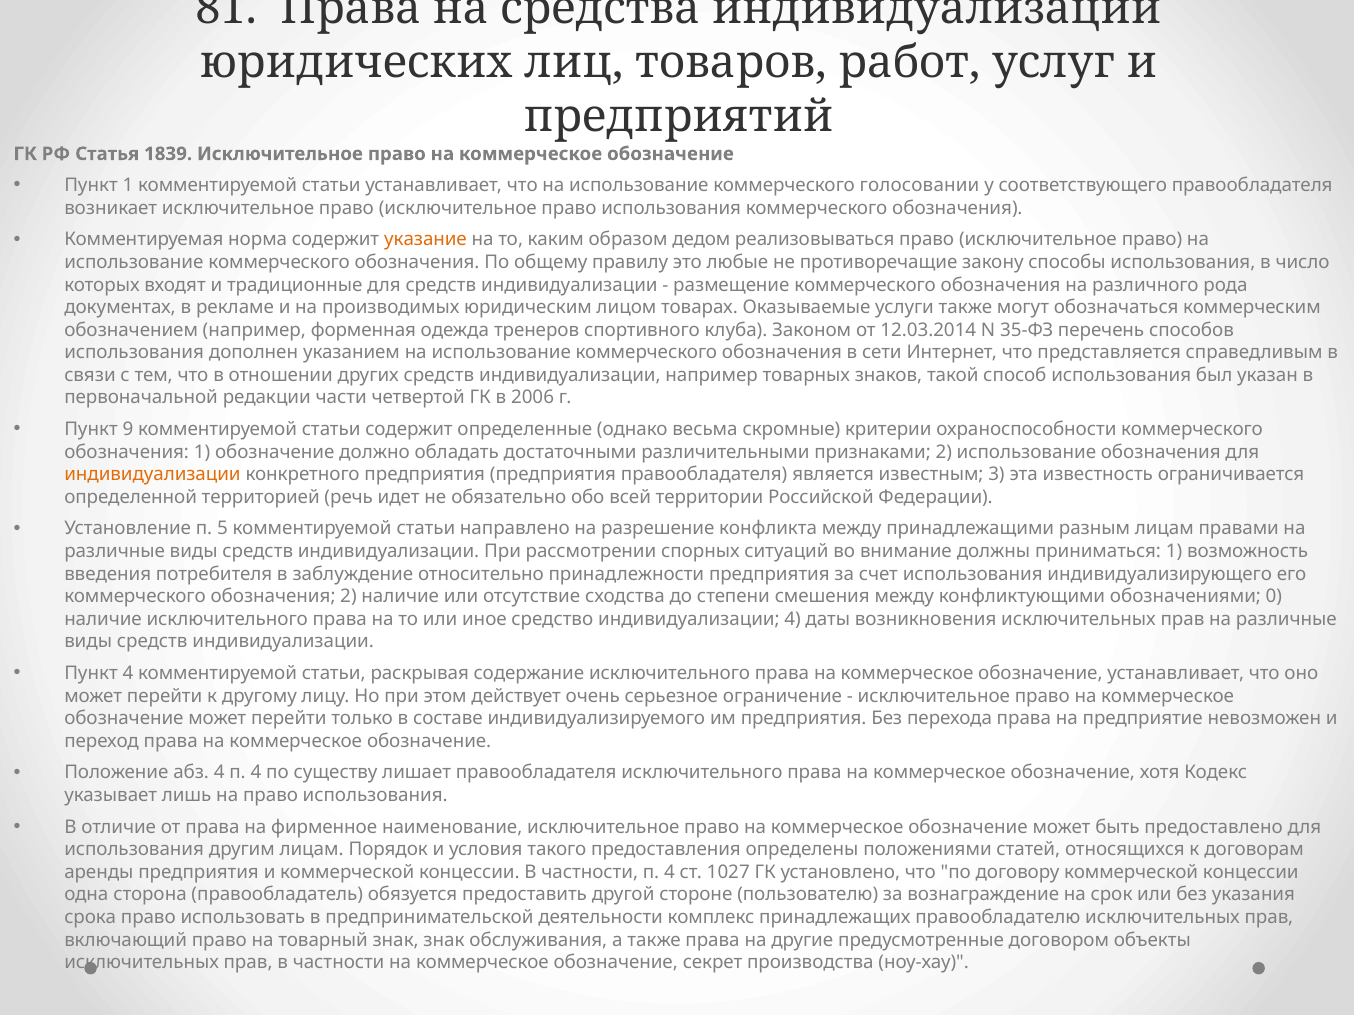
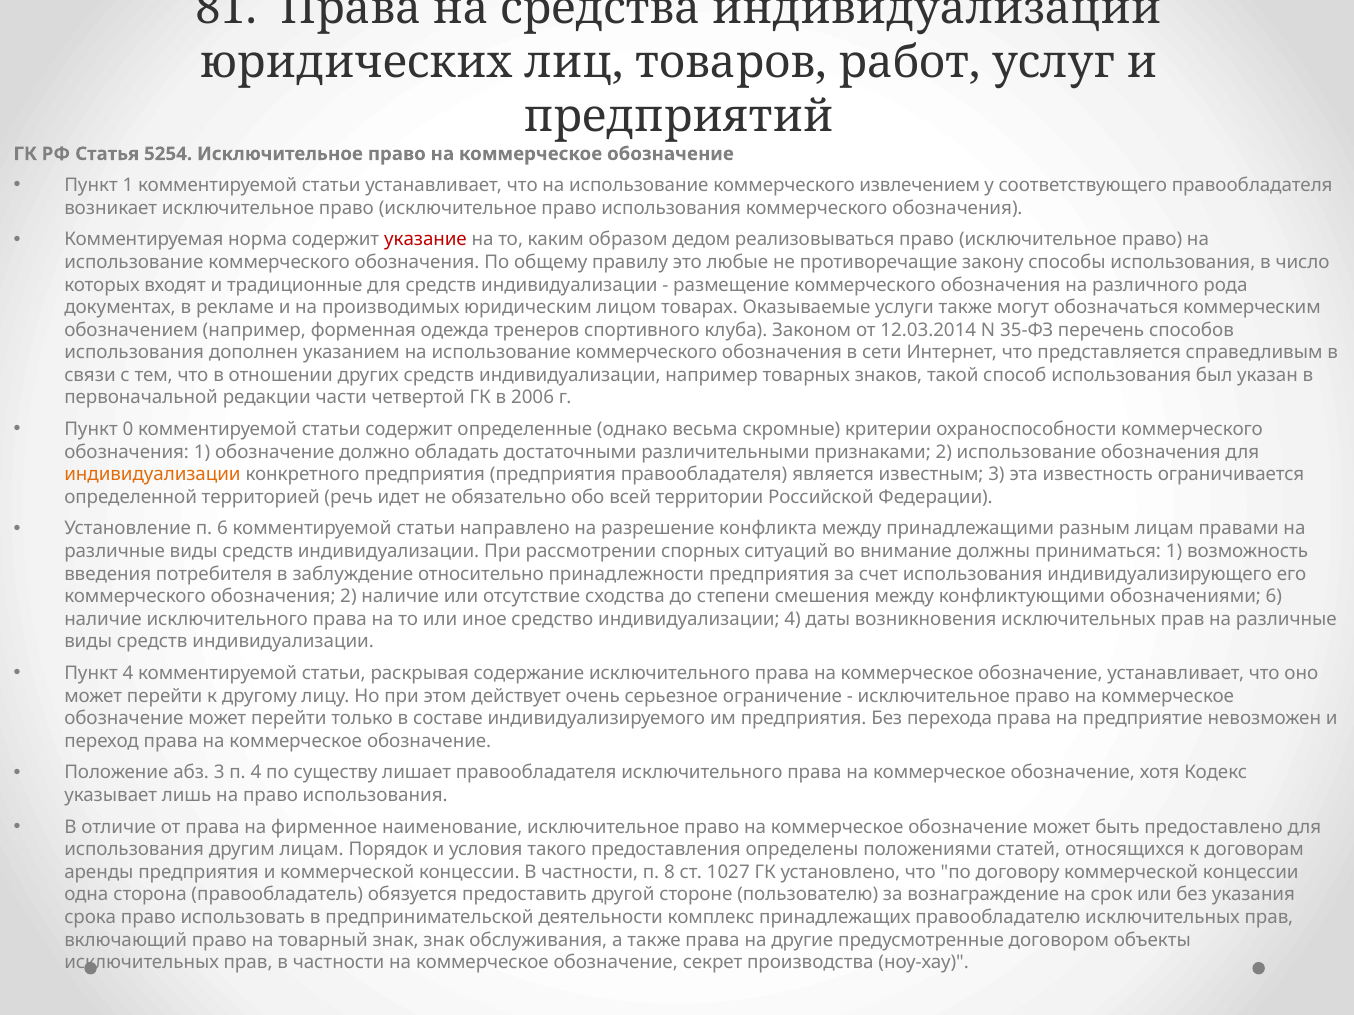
1839: 1839 -> 5254 (168, 154)
голосовании: голосовании -> извлечением (920, 186)
указание colour: orange -> red (426, 240)
9: 9 -> 0 (128, 430)
п 5: 5 -> 6 (223, 529)
обозначениями 0: 0 -> 6 (1274, 597)
абз 4: 4 -> 3 (219, 773)
частности п 4: 4 -> 8 (670, 872)
